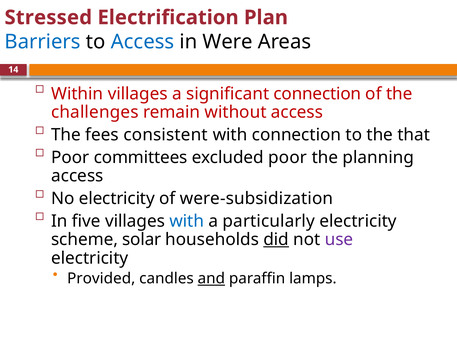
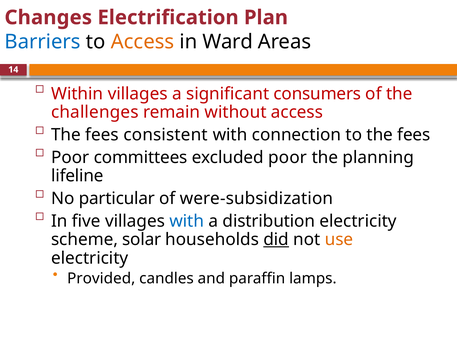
Stressed: Stressed -> Changes (48, 18)
Access colour: blue -> orange (143, 42)
Were: Were -> Ward (228, 42)
significant connection: connection -> consumers (317, 94)
to the that: that -> fees (414, 135)
access: access -> lifeline (77, 176)
No electricity: electricity -> particular (117, 198)
particularly: particularly -> distribution (269, 221)
use colour: purple -> orange (339, 239)
and underline: present -> none (211, 278)
